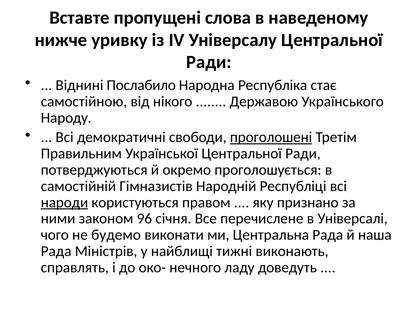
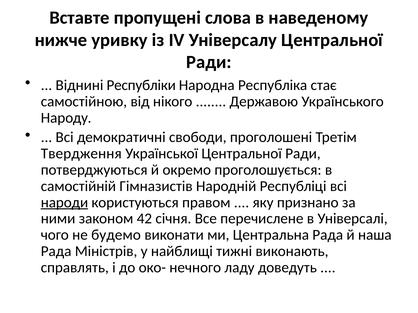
Послабило: Послабило -> Республіки (141, 85)
проголошені underline: present -> none (271, 138)
Правильним: Правильним -> Твердження (81, 154)
96: 96 -> 42 (144, 219)
